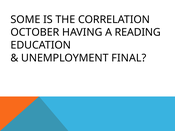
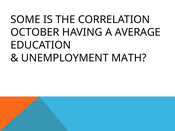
READING: READING -> AVERAGE (138, 32)
FINAL: FINAL -> MATH (129, 58)
